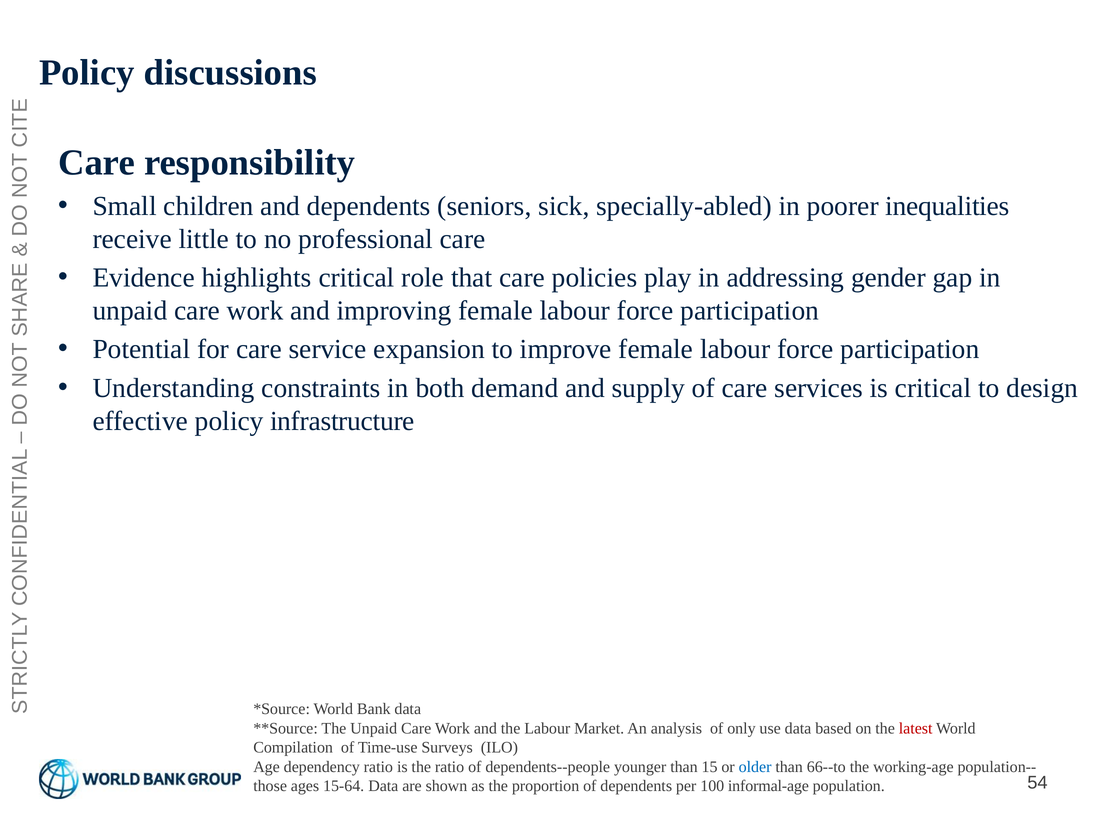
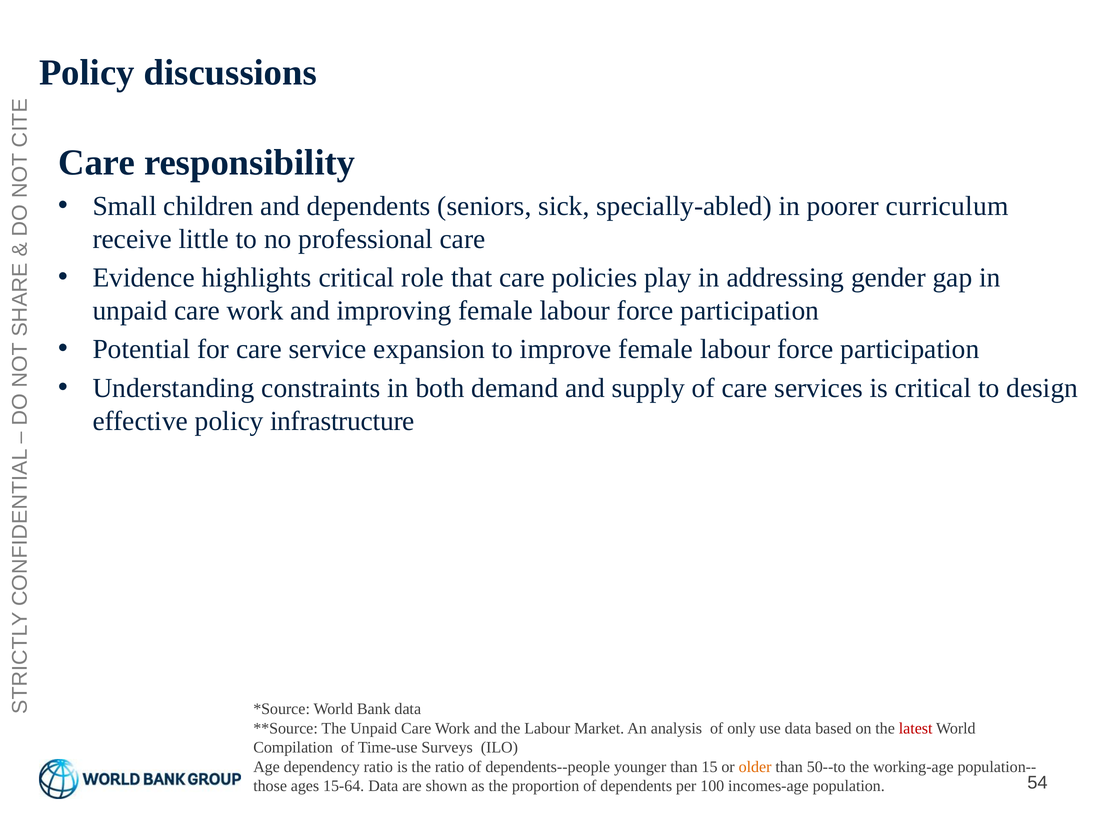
inequalities: inequalities -> curriculum (947, 206)
older colour: blue -> orange (755, 767)
66--to: 66--to -> 50--to (826, 767)
informal-age: informal-age -> incomes-age (768, 786)
